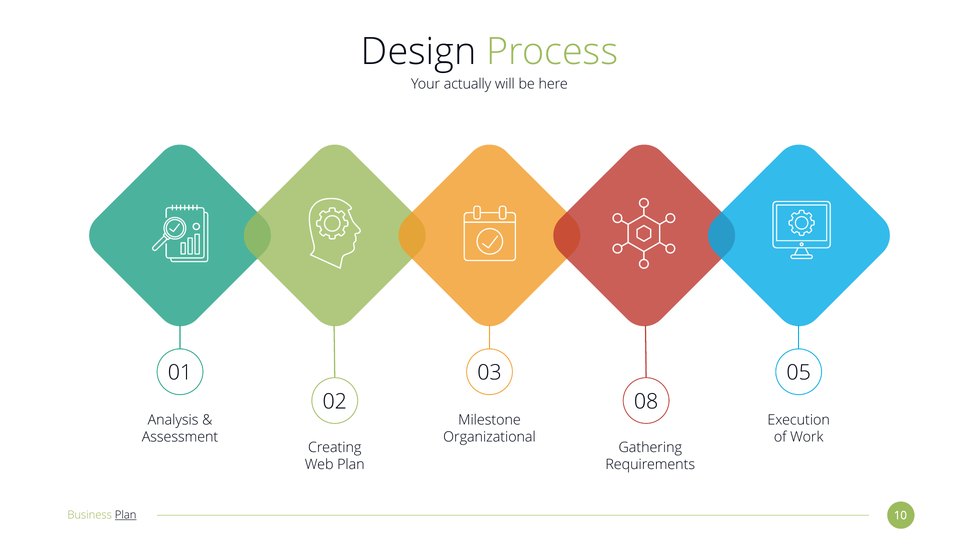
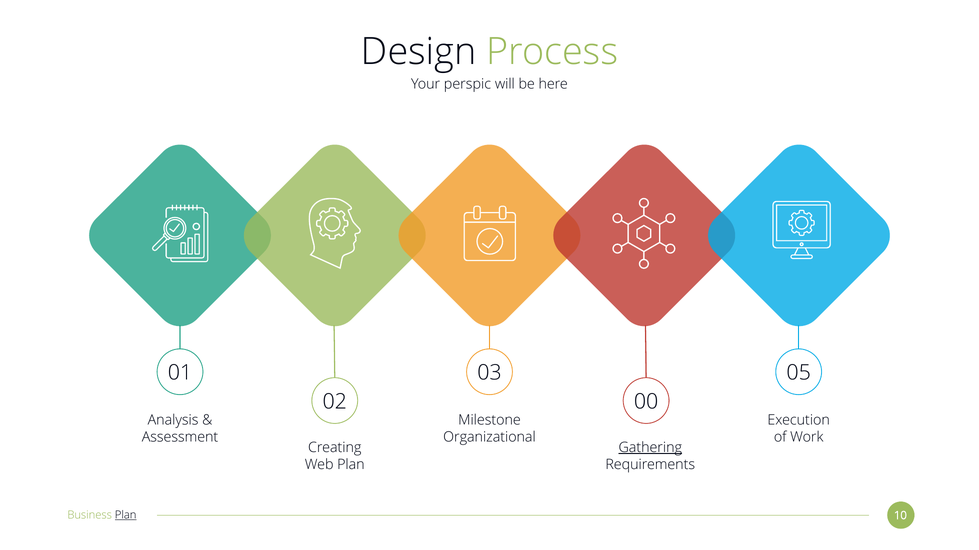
actually: actually -> perspic (467, 84)
08: 08 -> 00 (646, 402)
Gathering underline: none -> present (650, 448)
